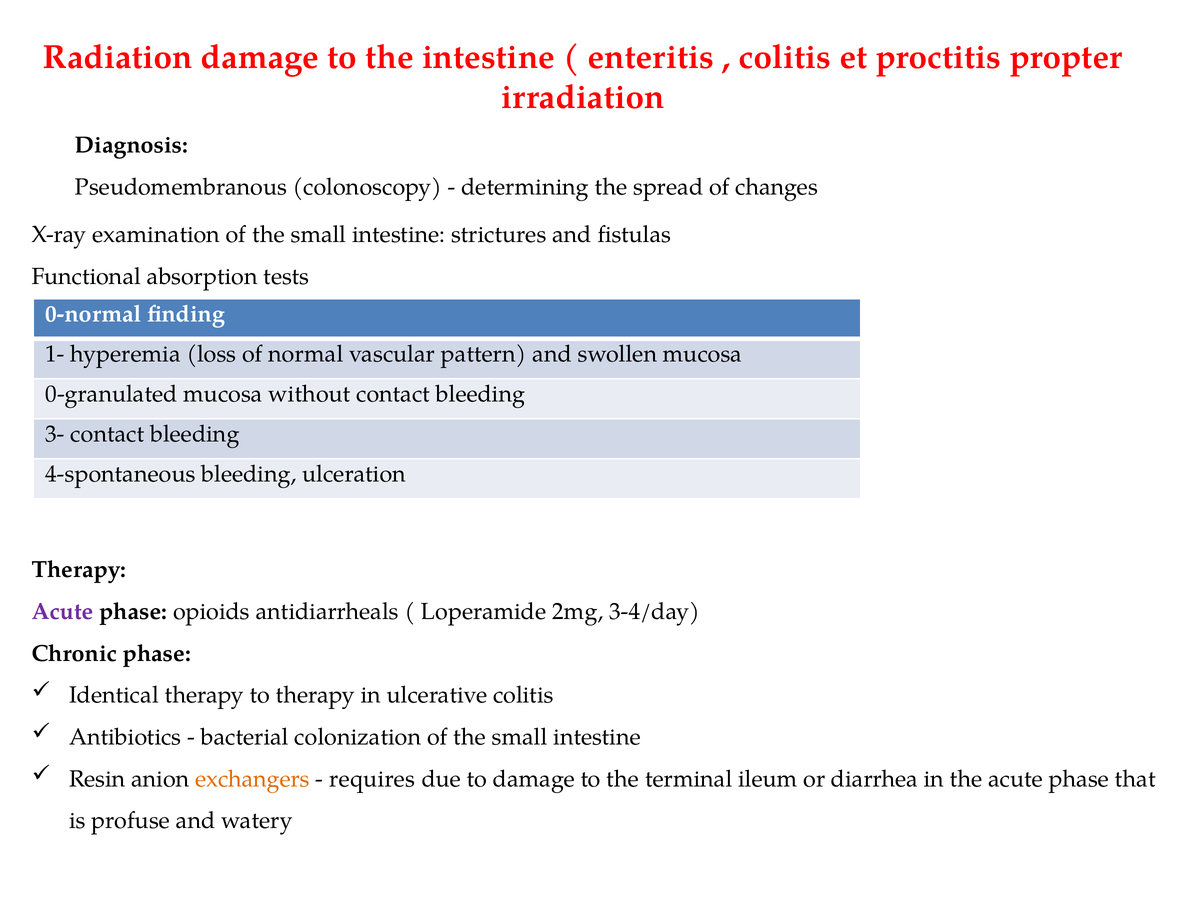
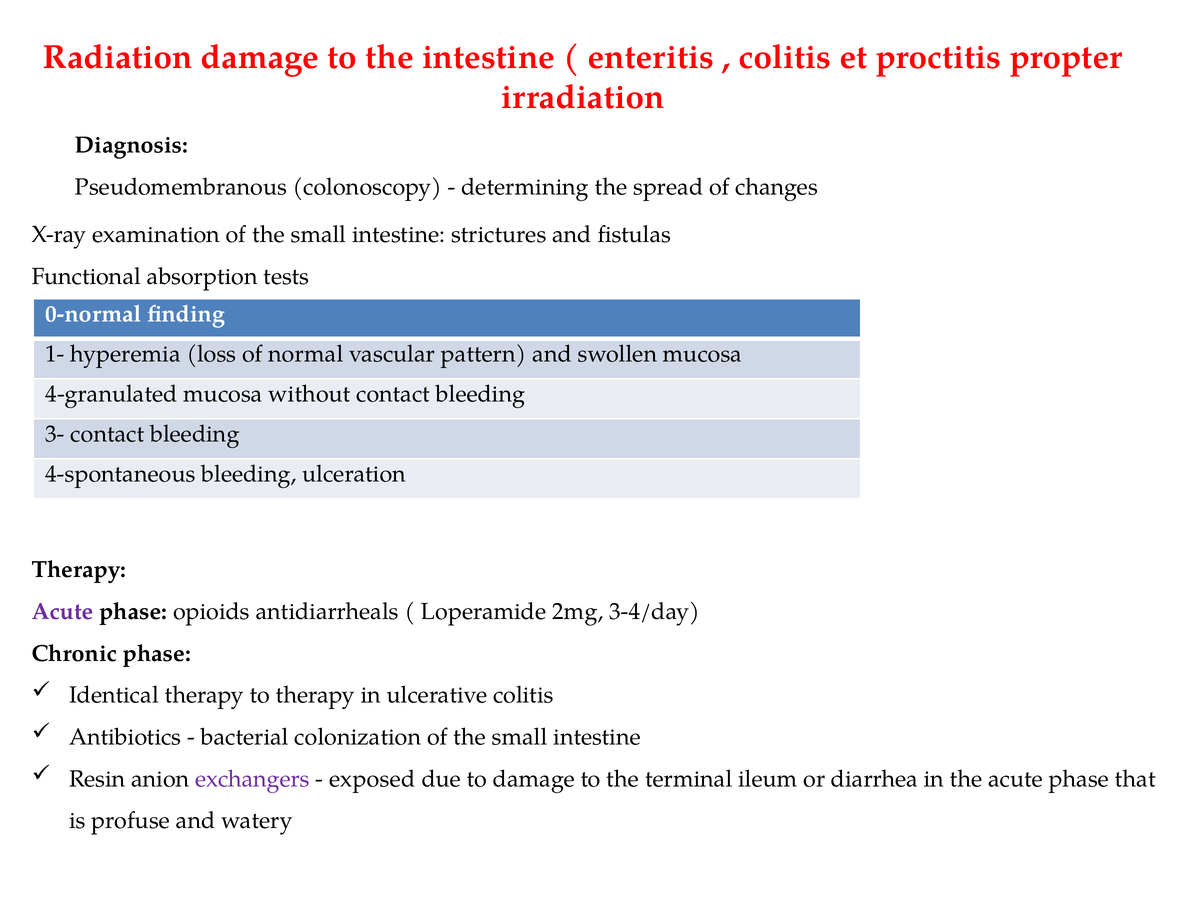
0-granulated: 0-granulated -> 4-granulated (111, 394)
exchangers colour: orange -> purple (252, 779)
requires: requires -> exposed (372, 779)
